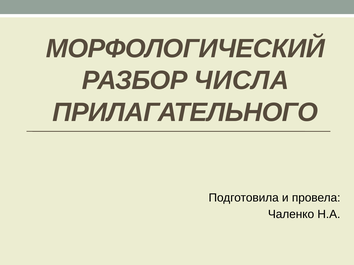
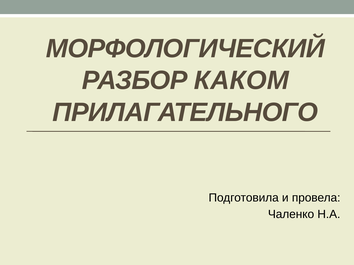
ЧИСЛА: ЧИСЛА -> КАКОМ (241, 81)
